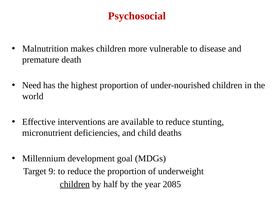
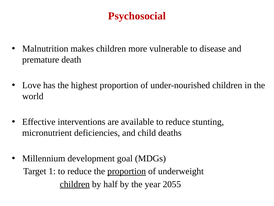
Need: Need -> Love (32, 85)
9: 9 -> 1 (52, 171)
proportion underline: none -> present (127, 171)
2085: 2085 -> 2055 (172, 184)
